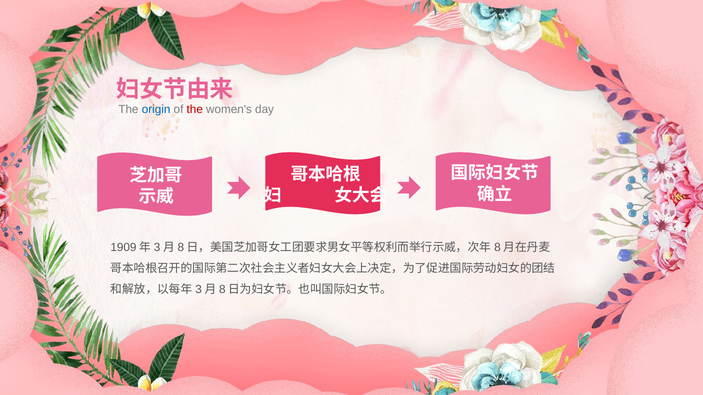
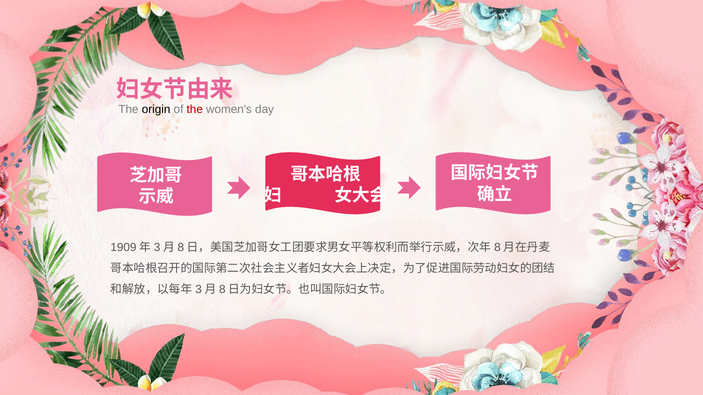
origin colour: blue -> black (156, 109)
